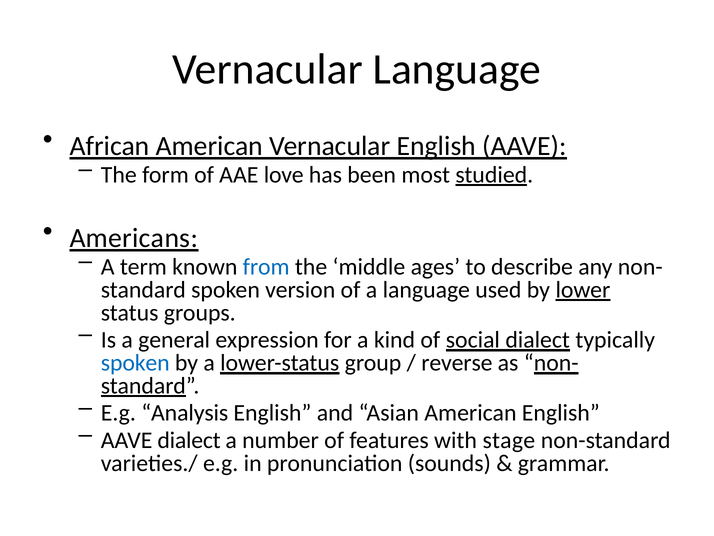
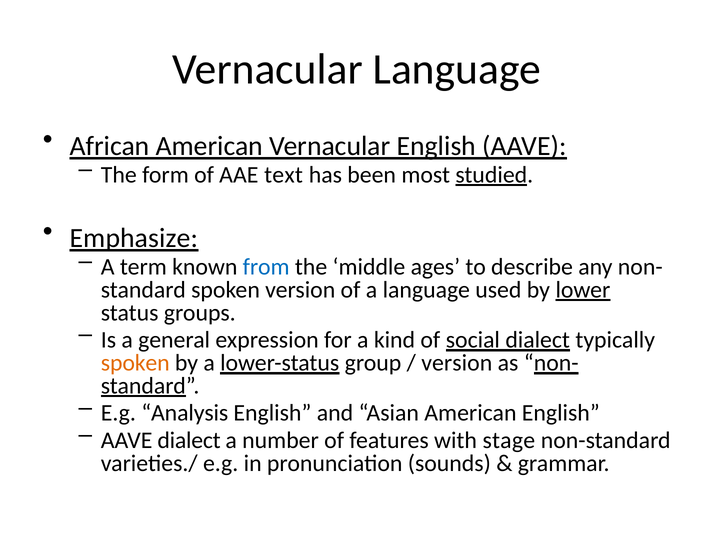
love: love -> text (284, 175)
Americans: Americans -> Emphasize (134, 238)
spoken colour: blue -> orange (135, 363)
reverse: reverse -> version (457, 363)
